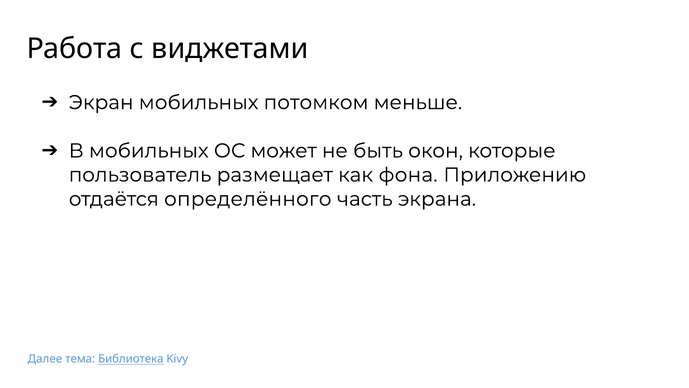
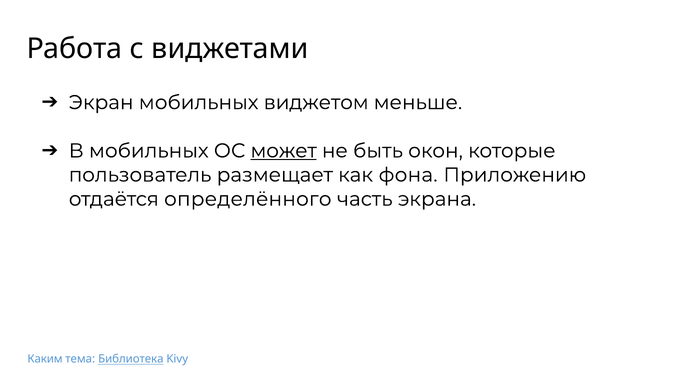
потомком: потомком -> виджетом (316, 102)
может underline: none -> present (284, 151)
Далее: Далее -> Каким (45, 359)
